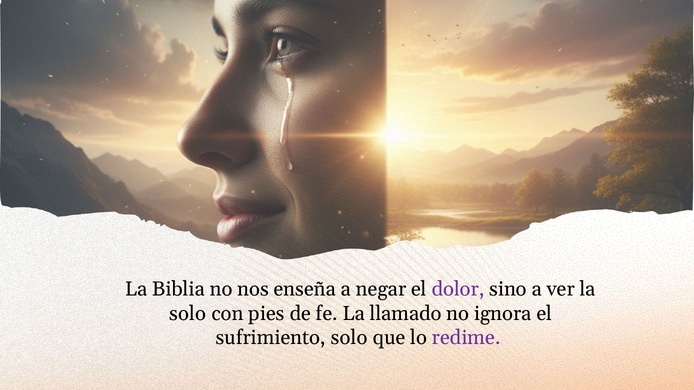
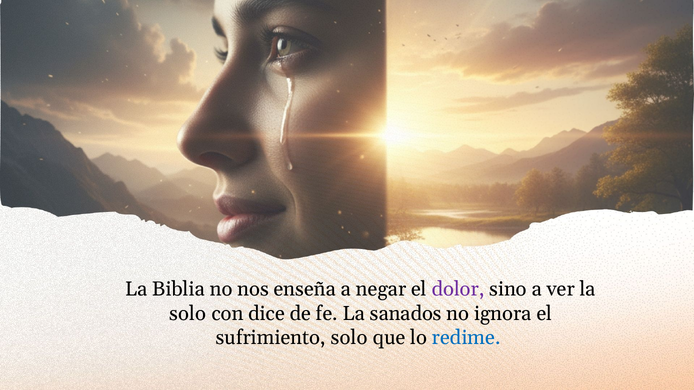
pies: pies -> dice (267, 314)
llamado: llamado -> sanados (406, 314)
redime colour: purple -> blue (466, 338)
